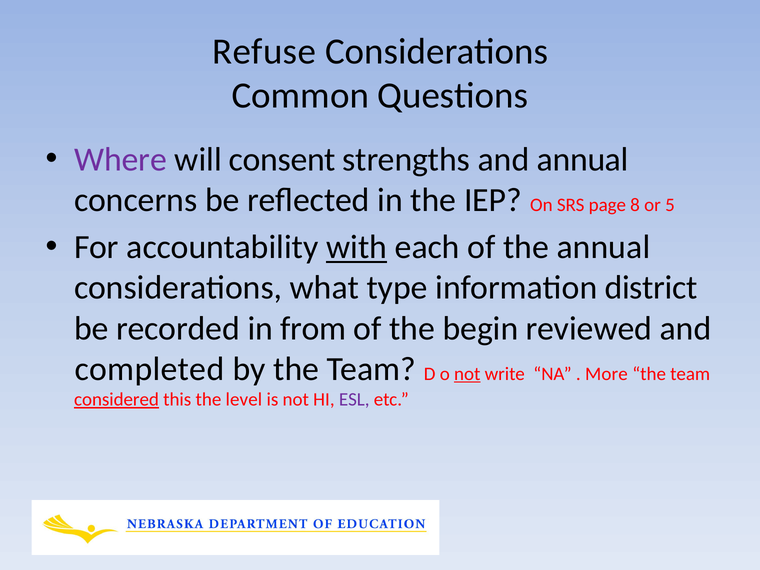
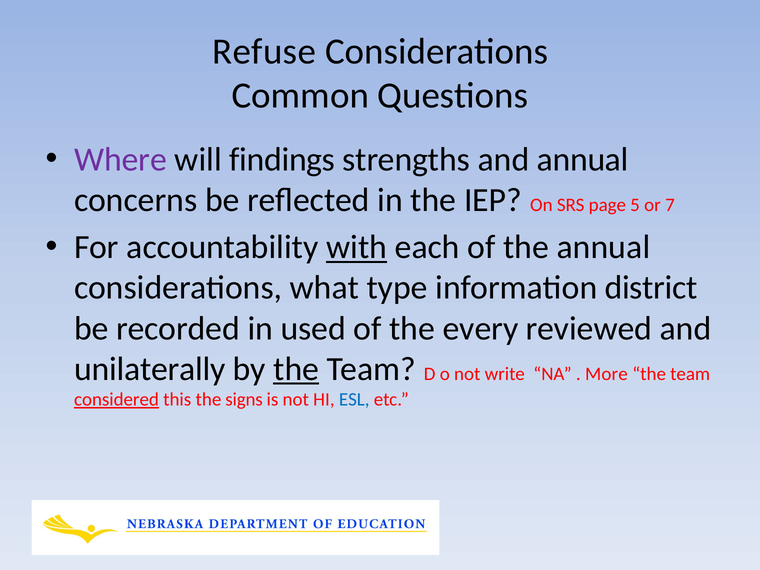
consent: consent -> findings (282, 159)
8: 8 -> 5 (635, 205)
5: 5 -> 7 (670, 205)
from: from -> used (313, 328)
begin: begin -> every (480, 328)
completed: completed -> unilaterally (150, 369)
the underline: none -> present (296, 369)
not underline: present -> none (467, 374)
level: level -> signs (244, 400)
ESL colour: purple -> blue (354, 400)
